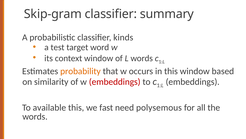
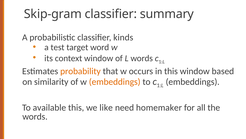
embeddings colour: red -> orange (115, 81)
fast: fast -> like (106, 107)
polysemous: polysemous -> homemaker (159, 107)
